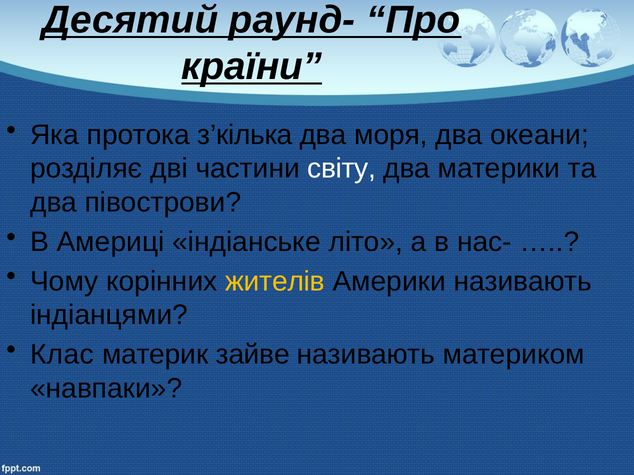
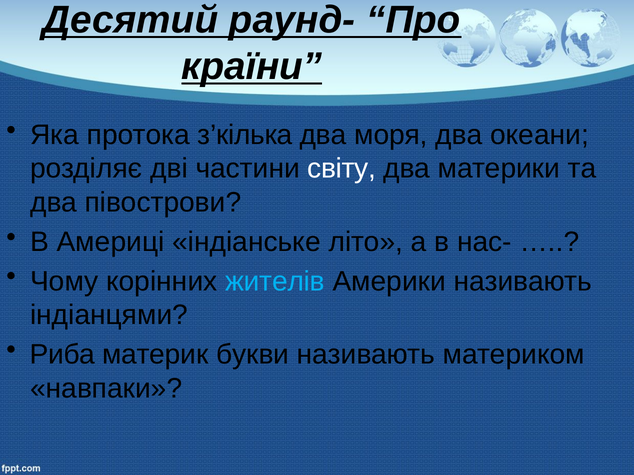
жителів colour: yellow -> light blue (275, 282)
Клас: Клас -> Риба (62, 355)
зайве: зайве -> букви (253, 355)
